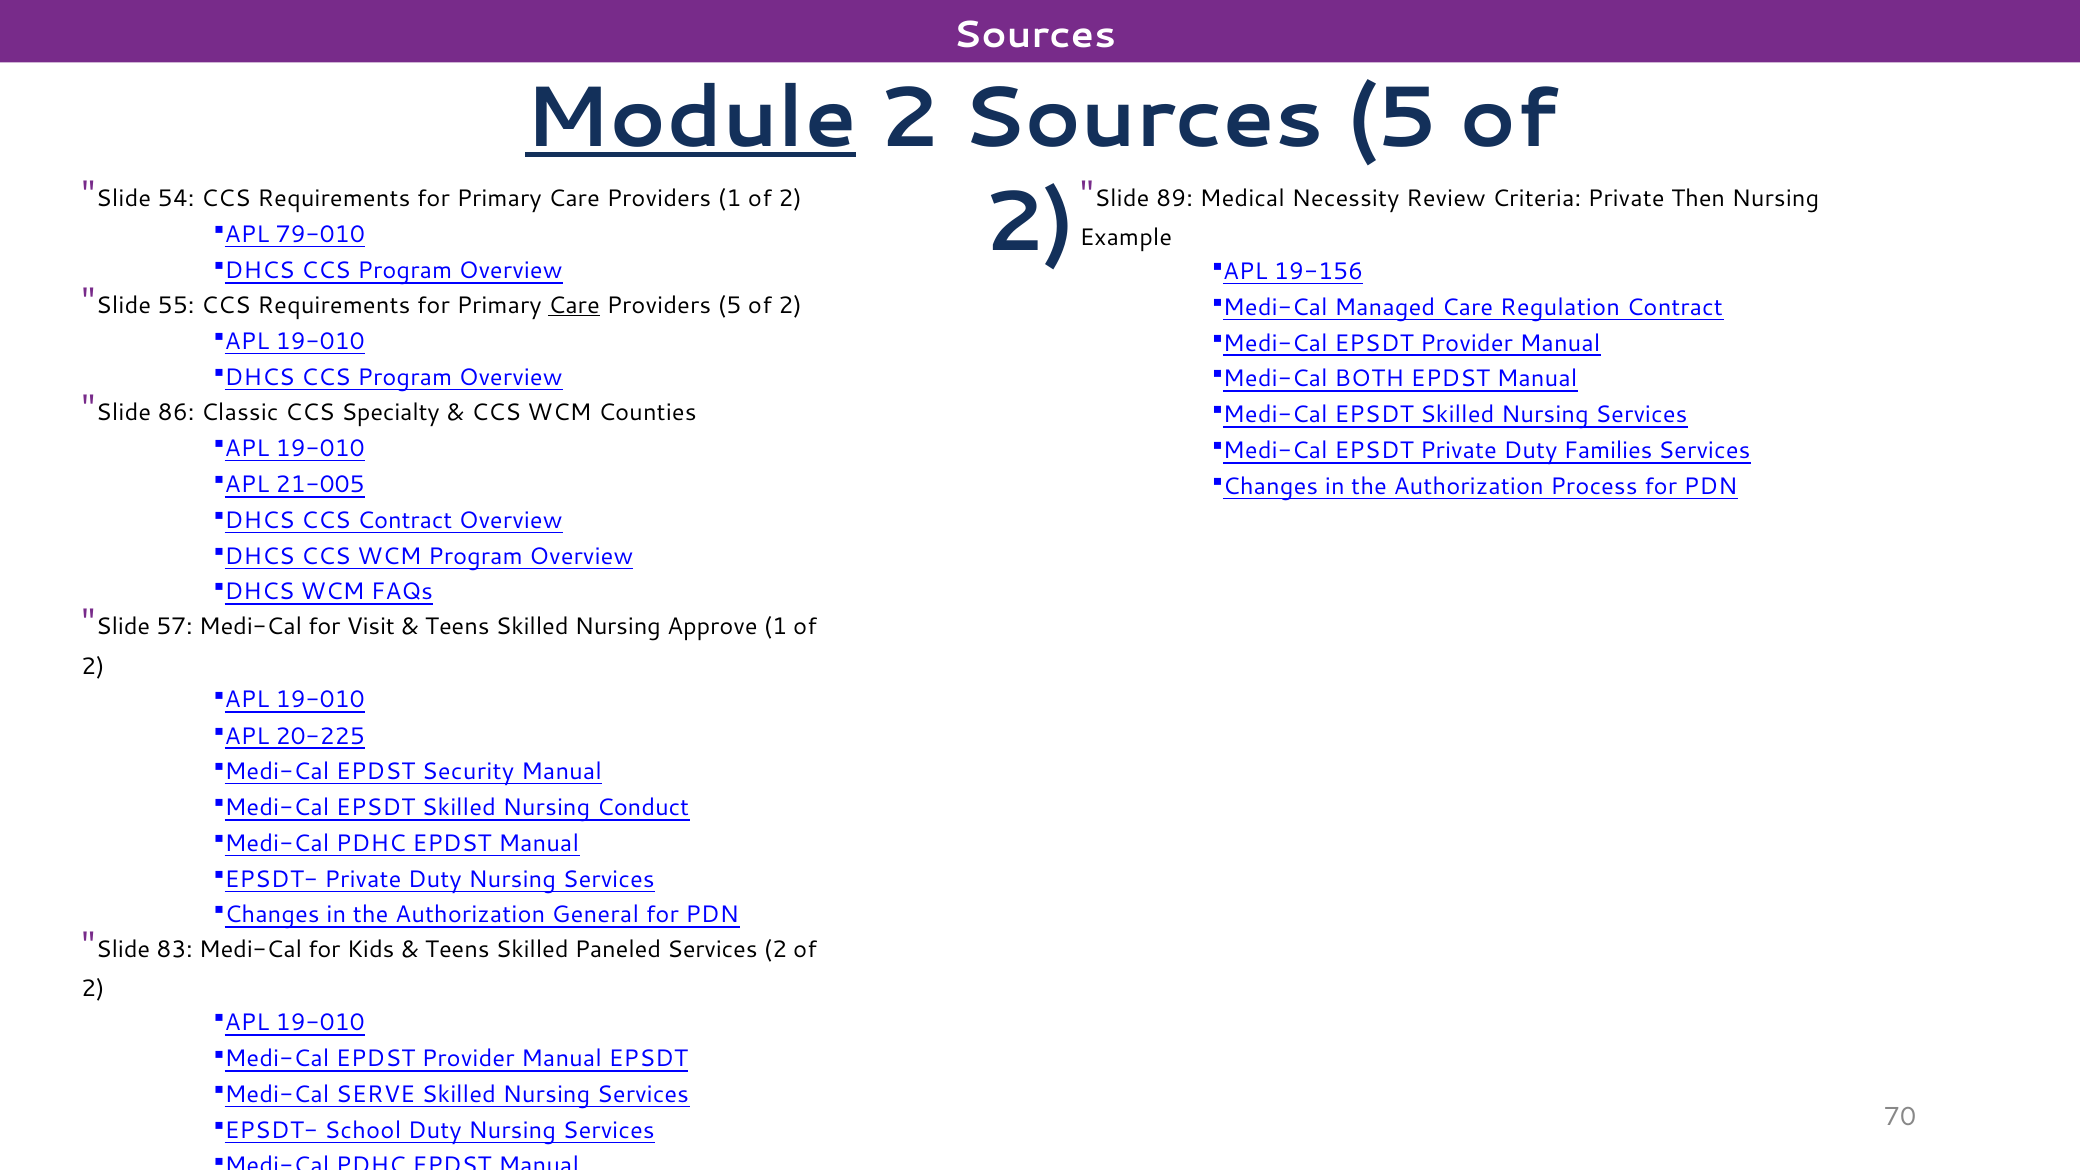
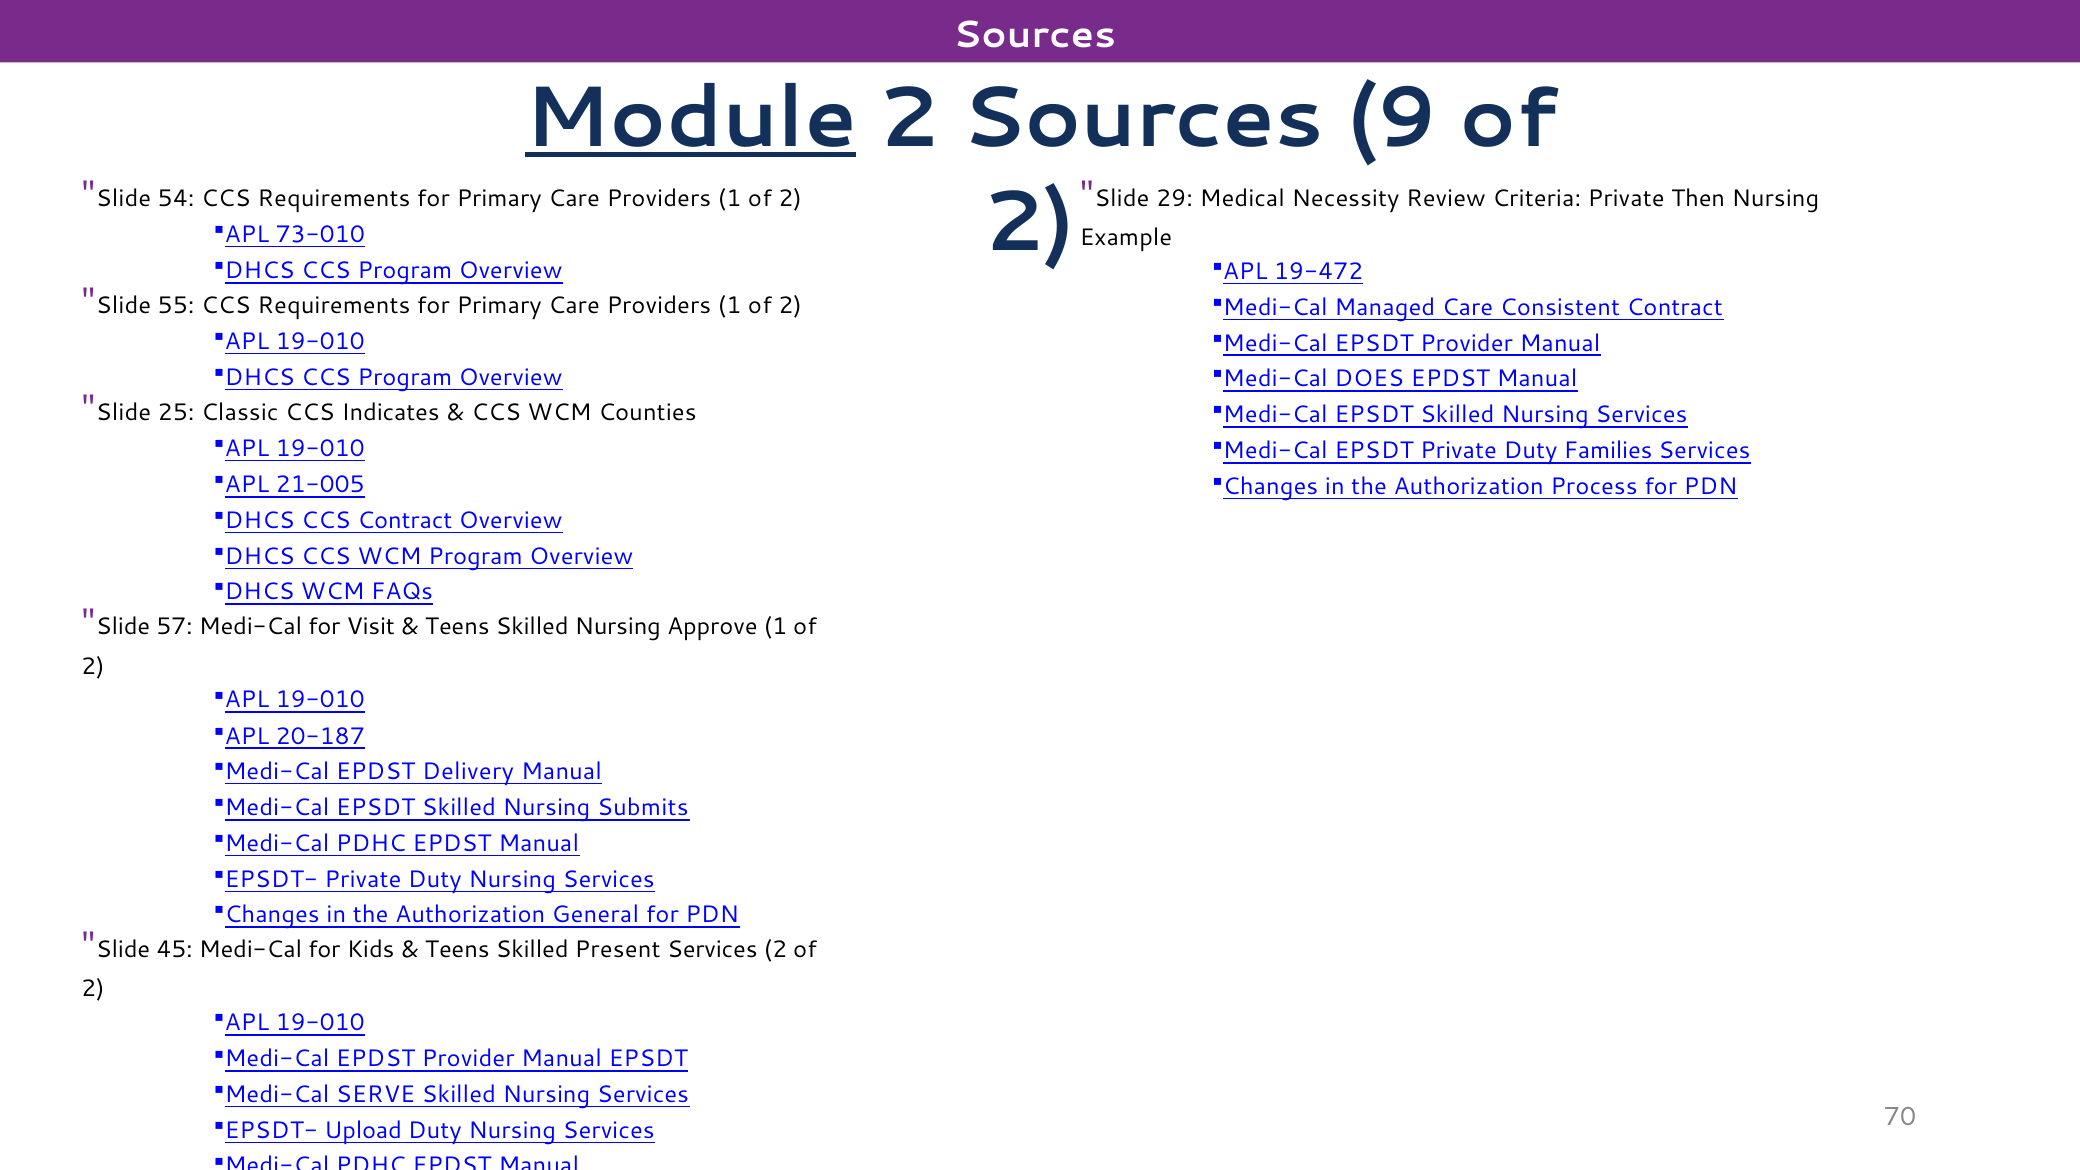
5: 5 -> 9 (1392, 118)
89: 89 -> 29 (1175, 199)
79-010: 79-010 -> 73-010 (320, 235)
19-156: 19-156 -> 19-472 (1319, 272)
Care underline: present -> none (574, 305)
5: 5 -> 1 (730, 305)
Regulation: Regulation -> Consistent (1560, 308)
BOTH: BOTH -> DOES (1369, 379)
86: 86 -> 25 (176, 413)
Specialty: Specialty -> Indicates (390, 413)
20-225: 20-225 -> 20-187 (320, 736)
Security: Security -> Delivery (468, 772)
Conduct: Conduct -> Submits (643, 808)
83: 83 -> 45 (175, 950)
Paneled: Paneled -> Present (618, 950)
School: School -> Upload (363, 1131)
